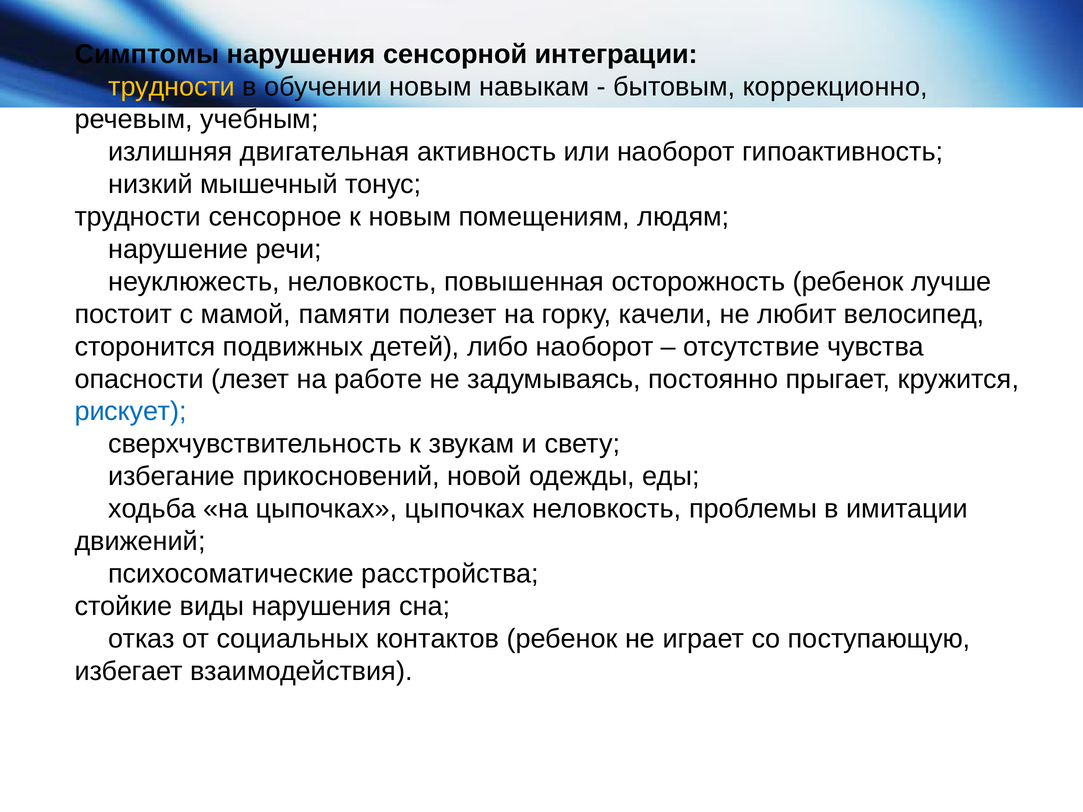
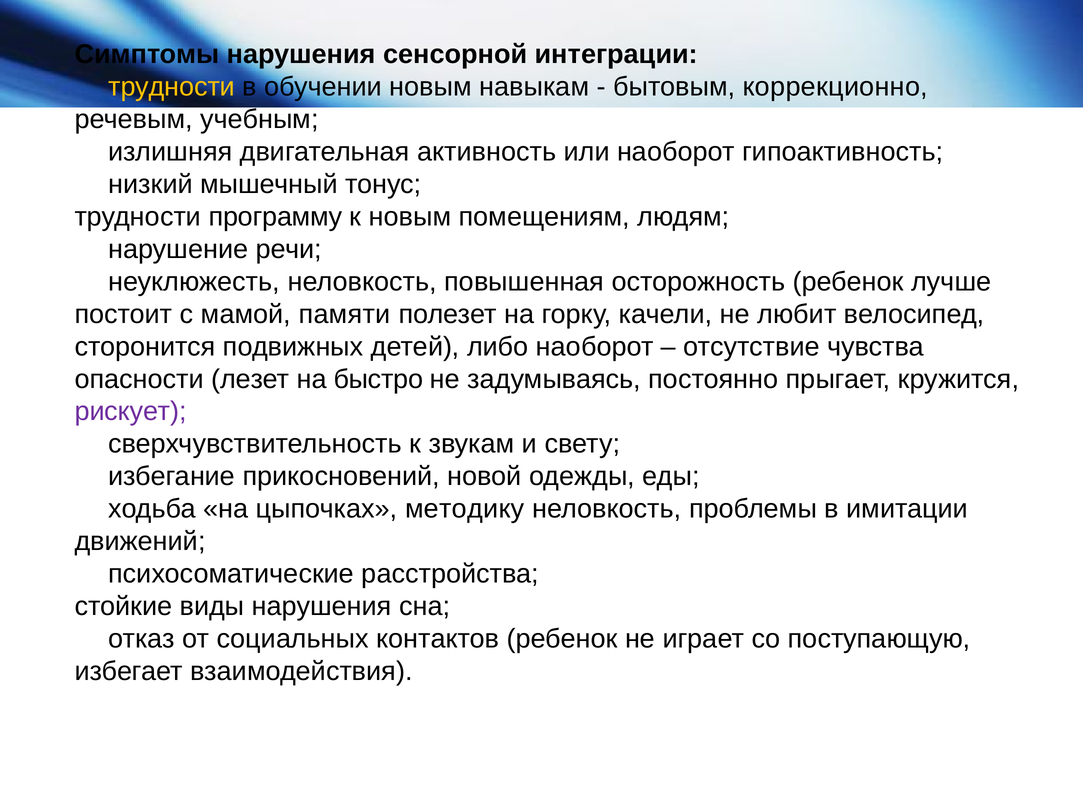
сенсорное: сенсорное -> программу (275, 217)
работе: работе -> быстро (378, 379)
рискует colour: blue -> purple (131, 412)
цыпочках цыпочках: цыпочках -> методику (465, 509)
